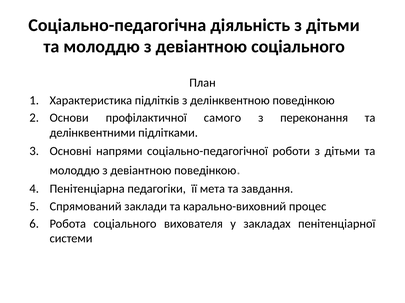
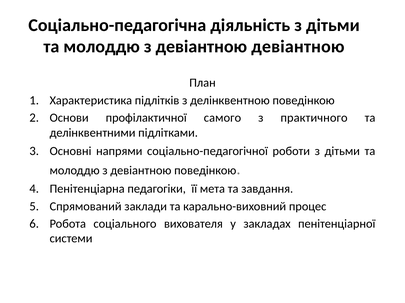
девіантною соціального: соціального -> девіантною (298, 47)
переконання: переконання -> практичного (314, 118)
